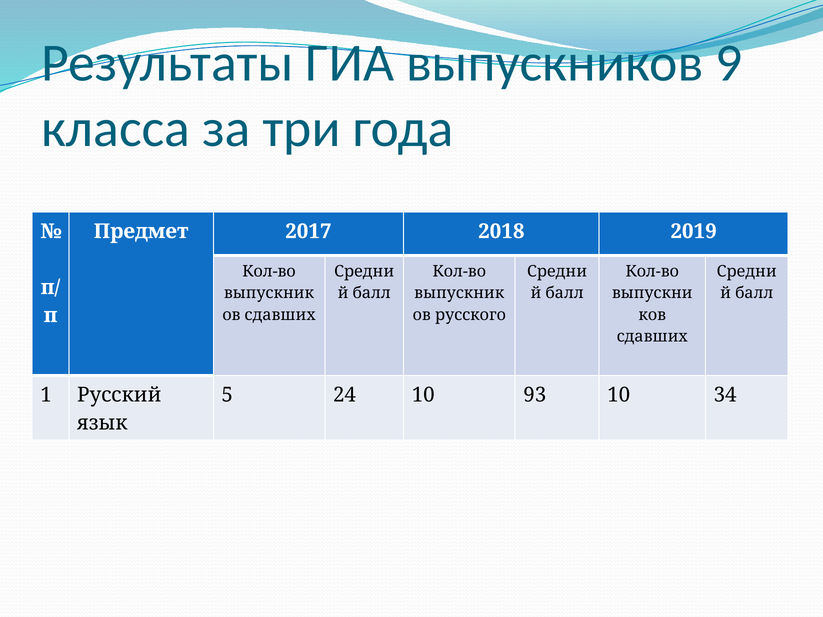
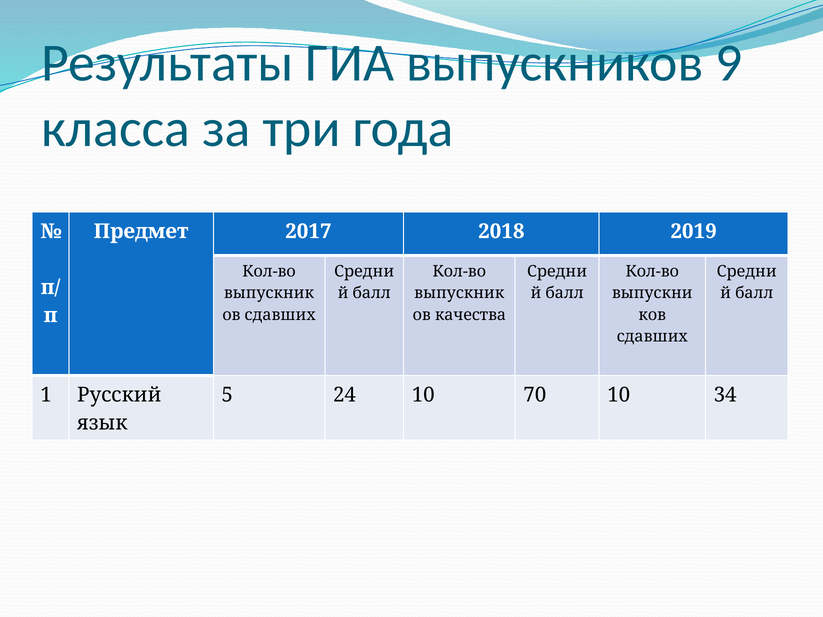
русского: русского -> качества (470, 315)
93: 93 -> 70 (535, 395)
